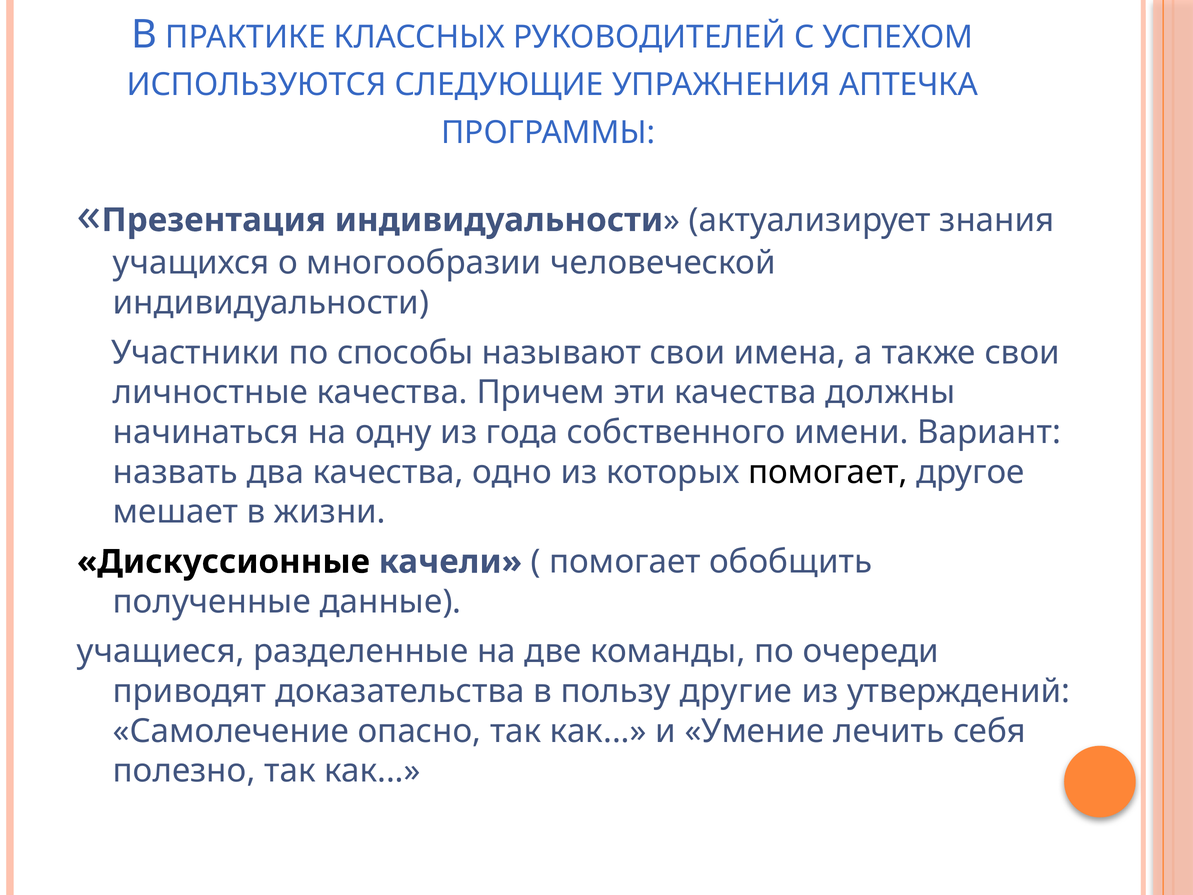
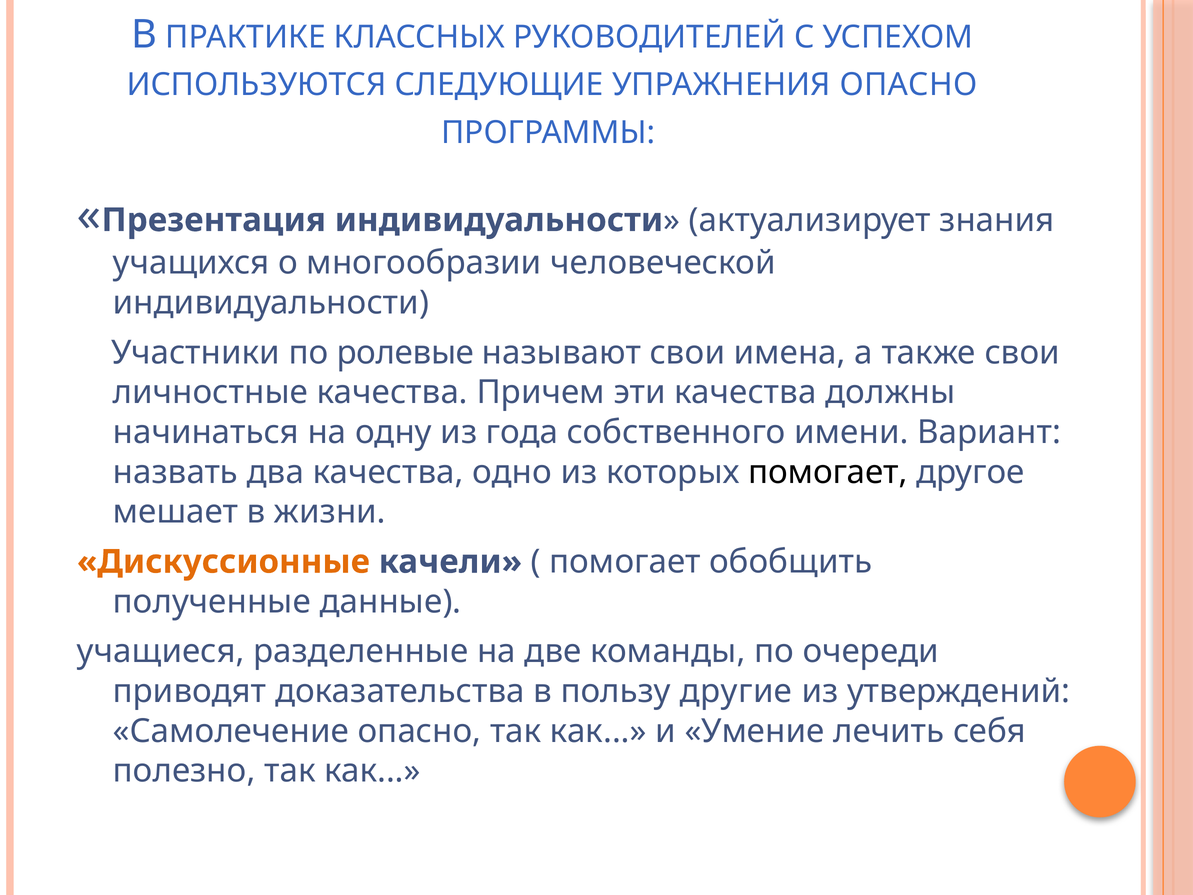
УПРАЖНЕНИЯ АПТЕЧКА: АПТЕЧКА -> ОПАСНО (908, 85)
способы: способы -> ролевые (405, 353)
Дискуссионные colour: black -> orange (223, 562)
